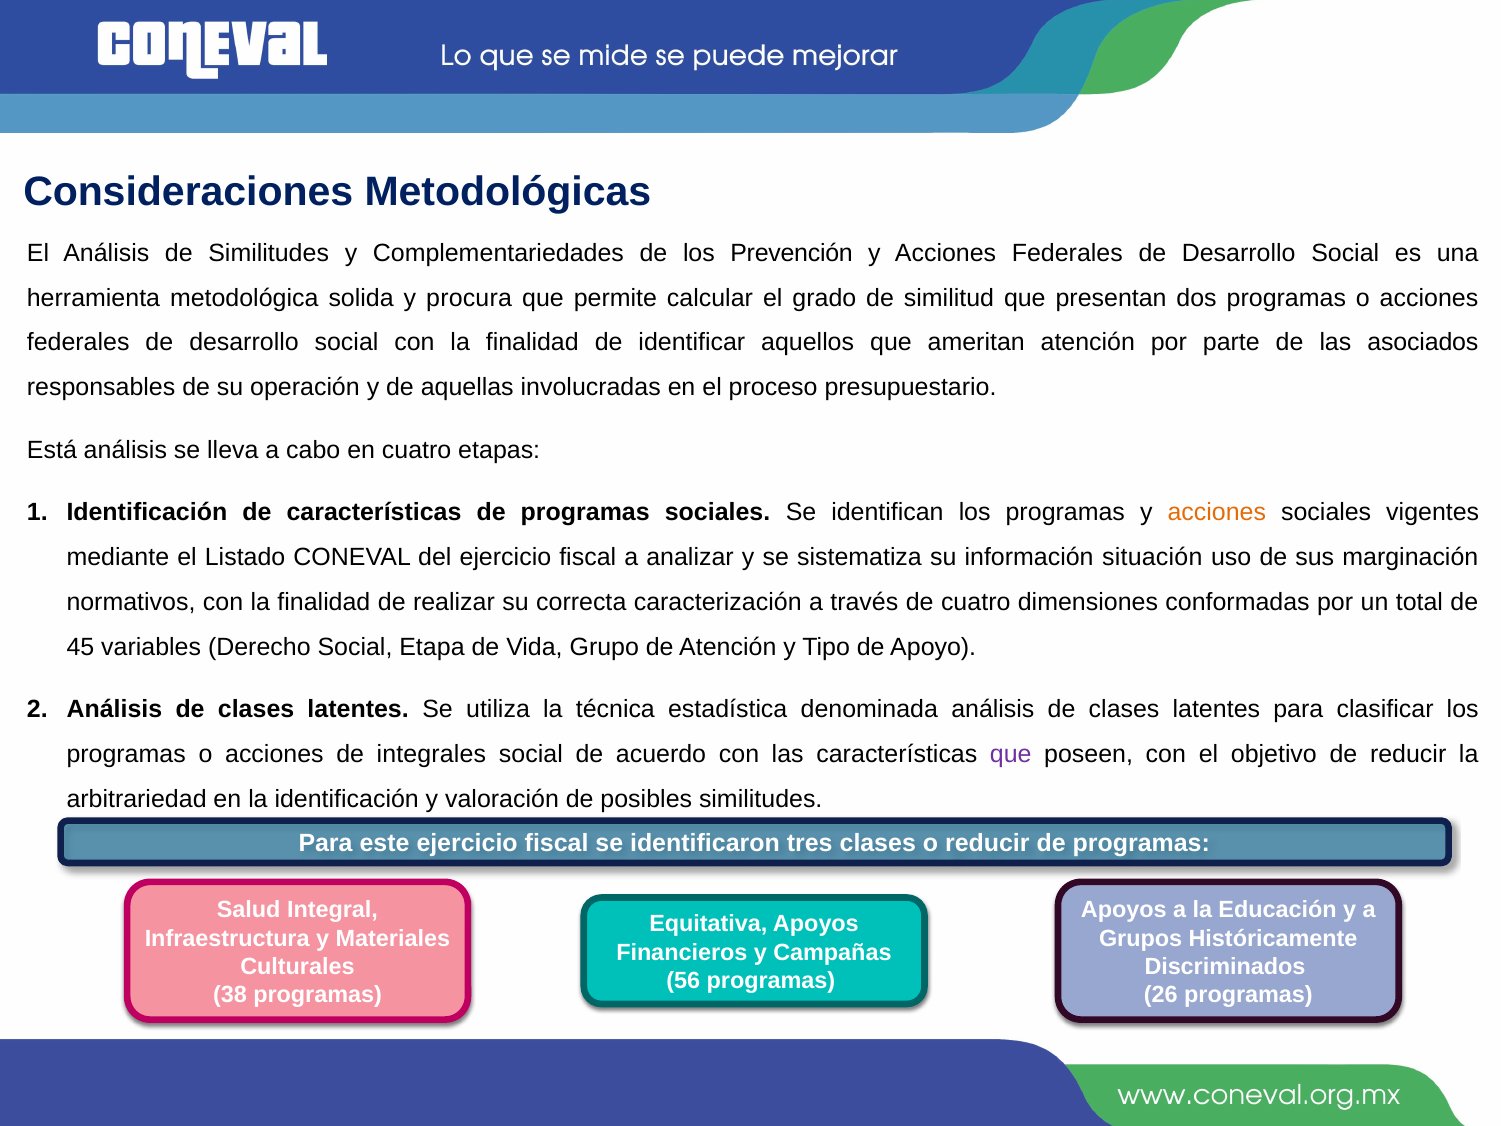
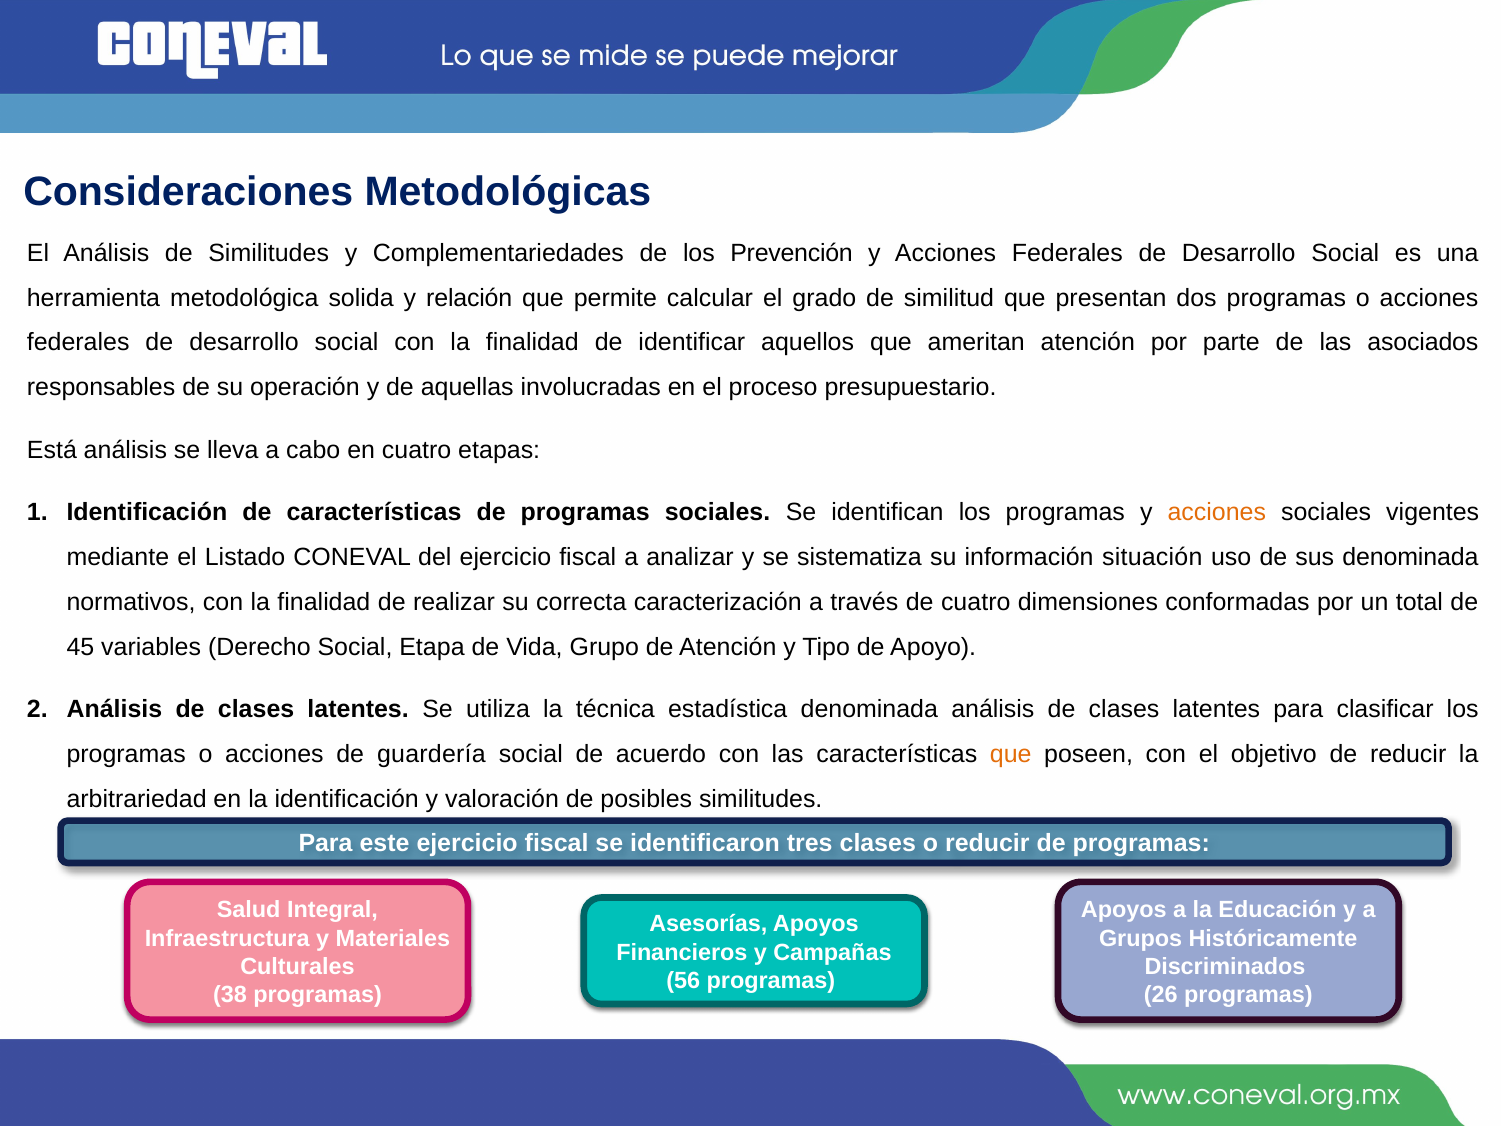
procura: procura -> relación (469, 298)
sus marginación: marginación -> denominada (1410, 557)
integrales: integrales -> guardería (431, 754)
que colour: purple -> orange (1011, 754)
Equitativa: Equitativa -> Asesorías (708, 924)
